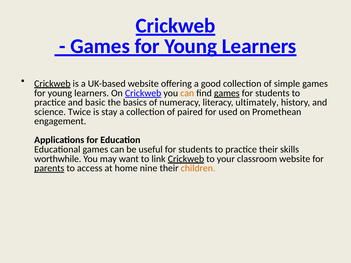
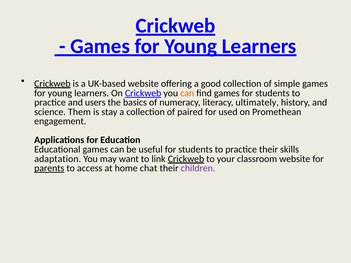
games underline: present -> none (227, 93)
basic: basic -> users (95, 103)
Twice: Twice -> Them (79, 112)
worthwhile: worthwhile -> adaptation (58, 159)
nine: nine -> chat (149, 168)
children colour: orange -> purple (198, 168)
